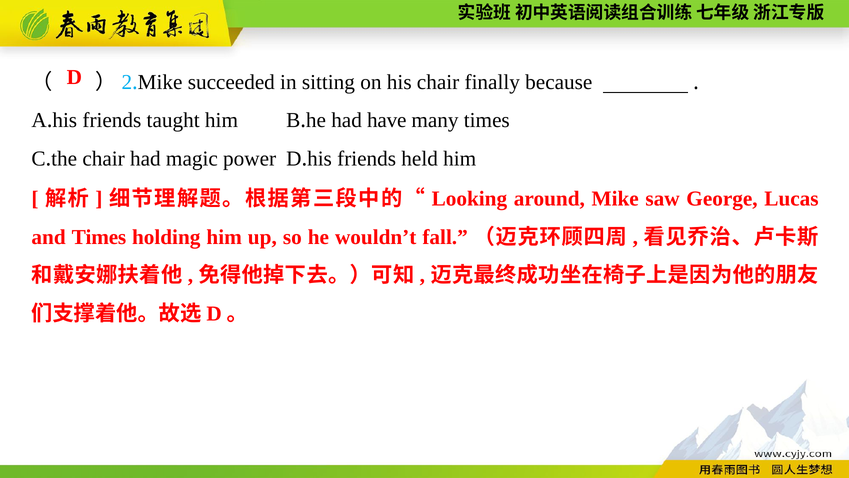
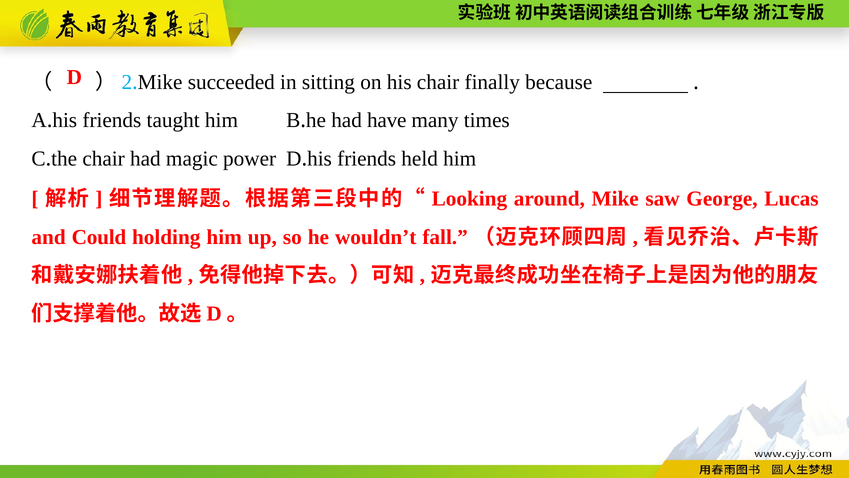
and Times: Times -> Could (99, 237)
